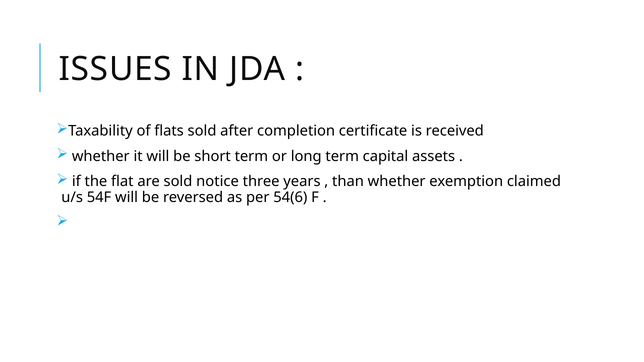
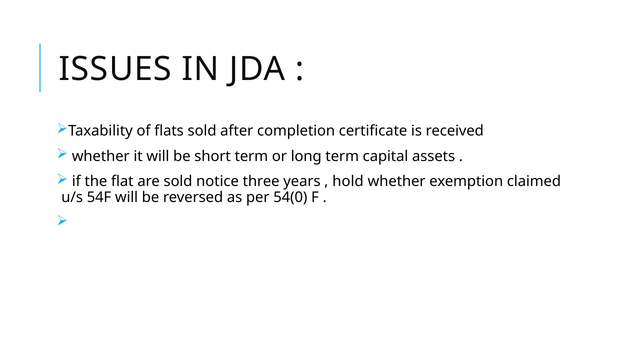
than: than -> hold (348, 182)
54(6: 54(6 -> 54(0 (290, 198)
